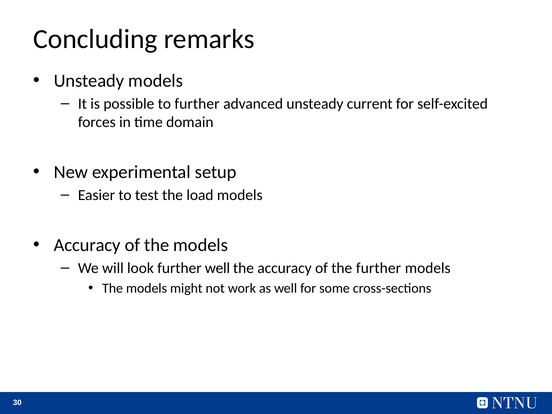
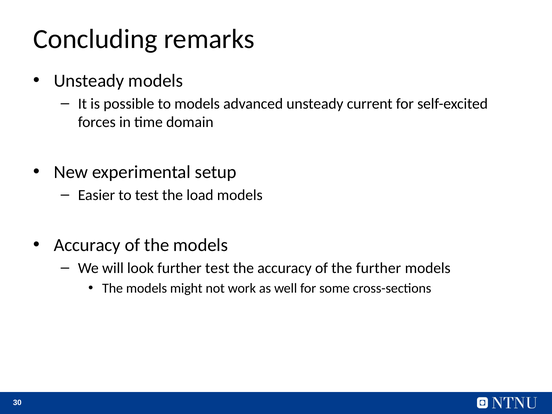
to further: further -> models (197, 104)
further well: well -> test (217, 268)
